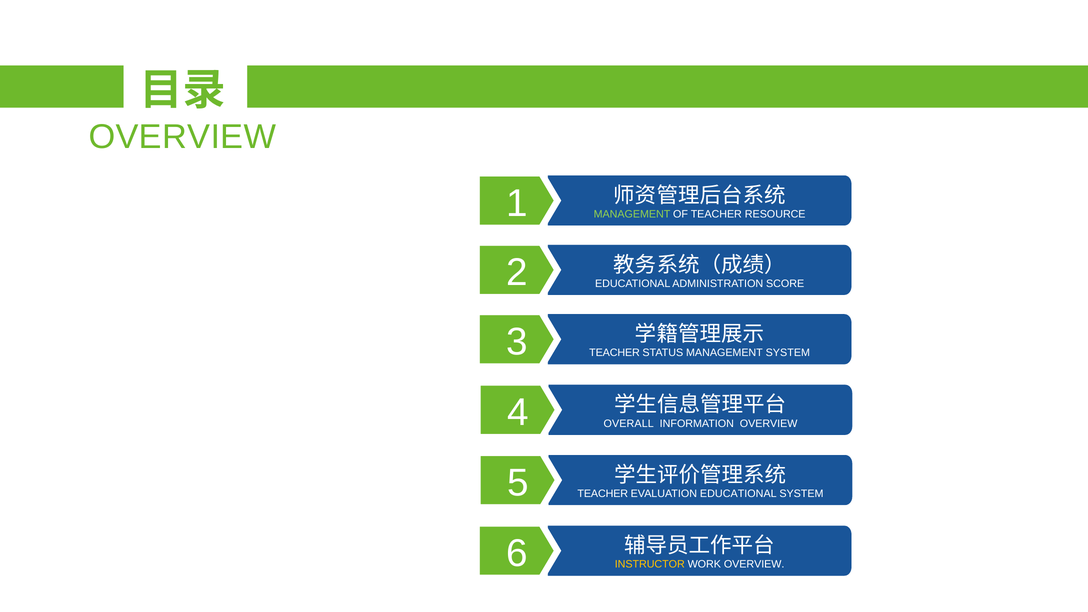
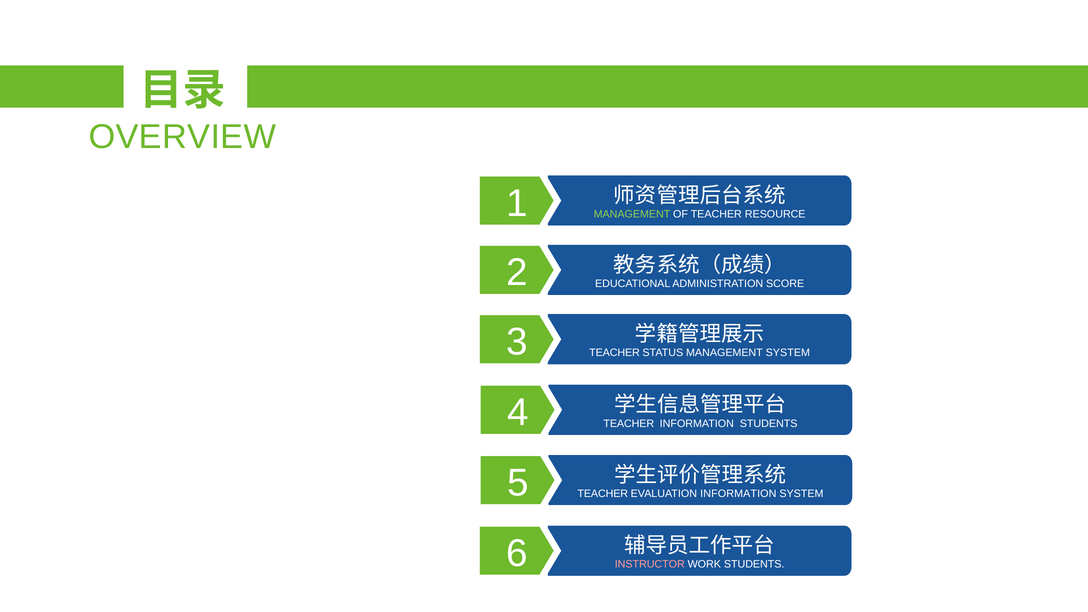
OVERALL: OVERALL -> TEACHER (629, 423)
INFORMATION OVERVIEW: OVERVIEW -> STUDENTS (769, 423)
EVALUATION EDUCATIONAL: EDUCATIONAL -> INFORMATION (738, 494)
INSTRUCTOR colour: yellow -> pink (650, 564)
WORK OVERVIEW: OVERVIEW -> STUDENTS (754, 564)
